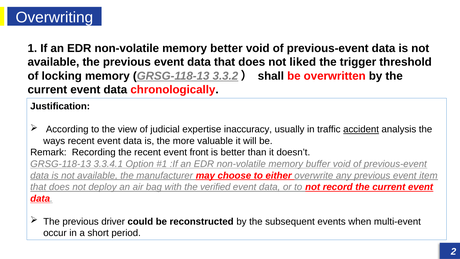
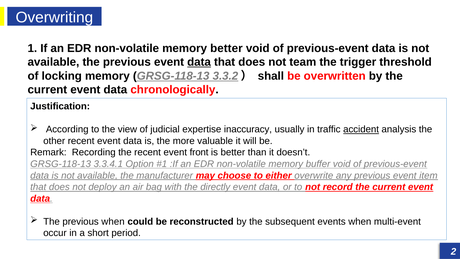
data underline: none -> present (199, 62)
liked: liked -> team (303, 62)
ways: ways -> other (54, 141)
verified: verified -> directly (215, 187)
previous driver: driver -> when (113, 221)
